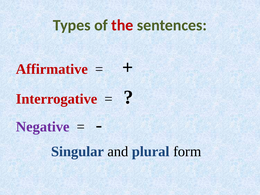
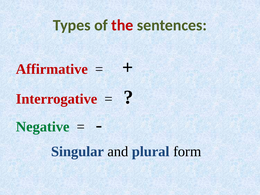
Negative colour: purple -> green (43, 127)
